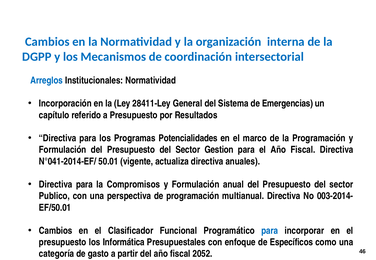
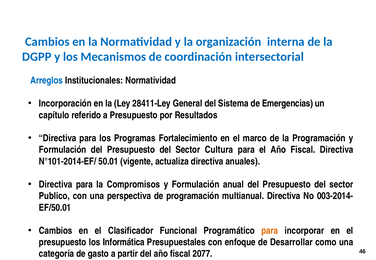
Potencialidades: Potencialidades -> Fortalecimiento (188, 138)
Gestion: Gestion -> Cultura (219, 150)
N°041-2014-EF/: N°041-2014-EF/ -> N°101-2014-EF/ (68, 162)
para colour: blue -> orange (270, 231)
Específicos: Específicos -> Desarrollar (291, 243)
2052: 2052 -> 2077 (203, 254)
